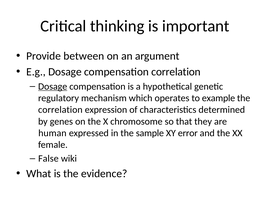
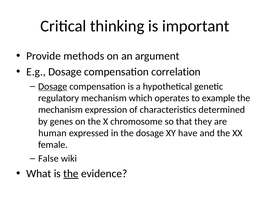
between: between -> methods (84, 56)
correlation: correlation -> mechanism (60, 110)
the sample: sample -> dosage (150, 133)
error: error -> have (188, 133)
the underline: none -> present (71, 174)
